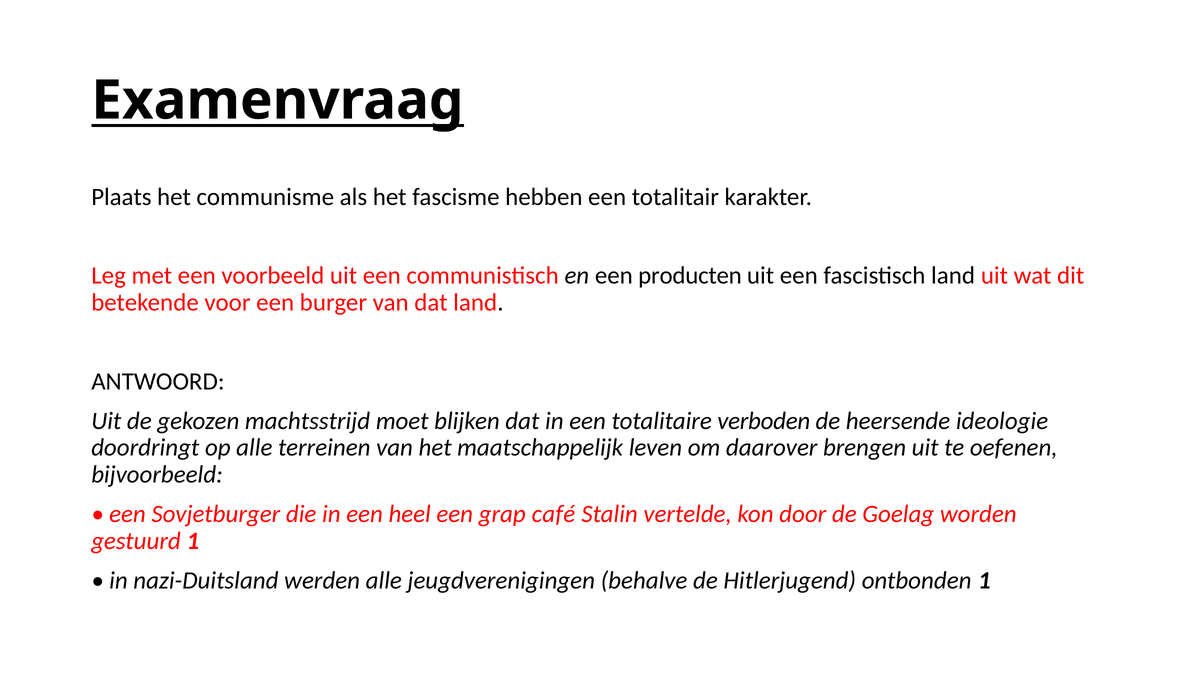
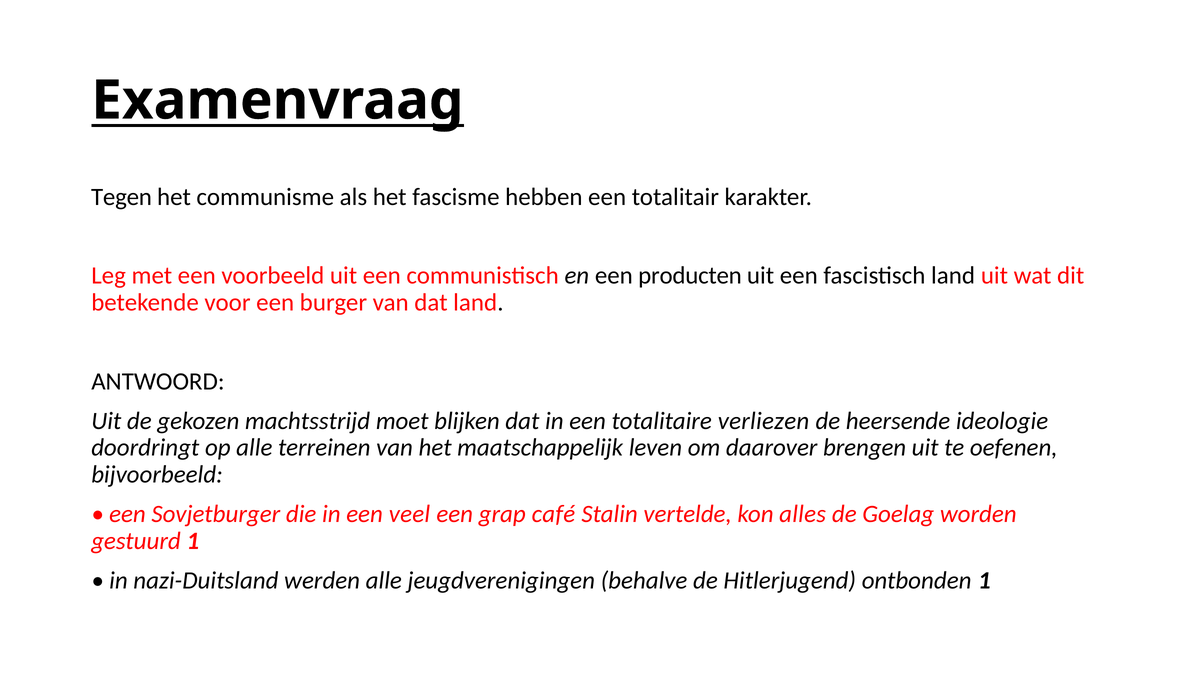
Plaats: Plaats -> Tegen (121, 197)
verboden: verboden -> verliezen (764, 421)
heel: heel -> veel (410, 514)
door: door -> alles (803, 514)
